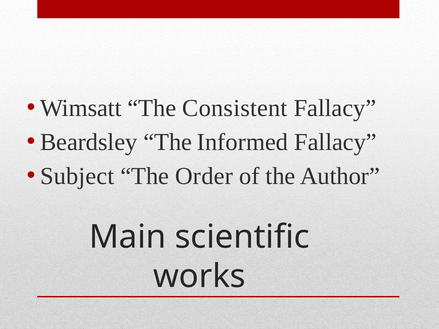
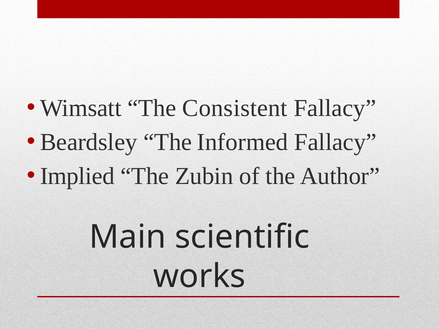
Subject: Subject -> Implied (77, 176)
Order: Order -> Zubin (204, 176)
